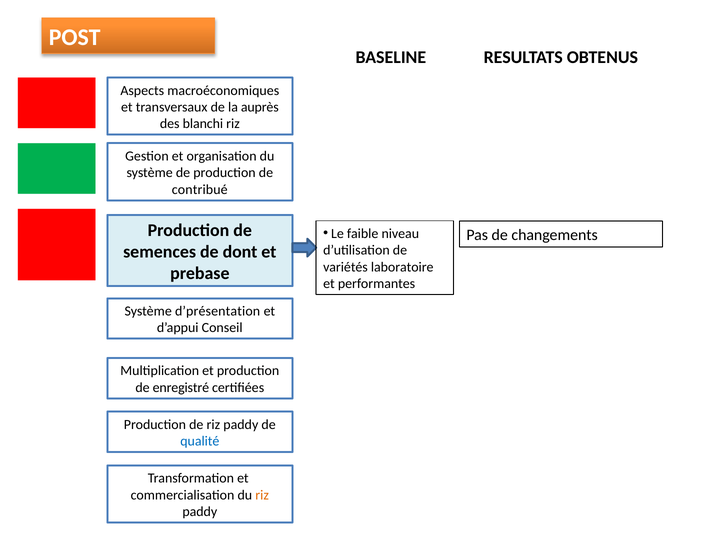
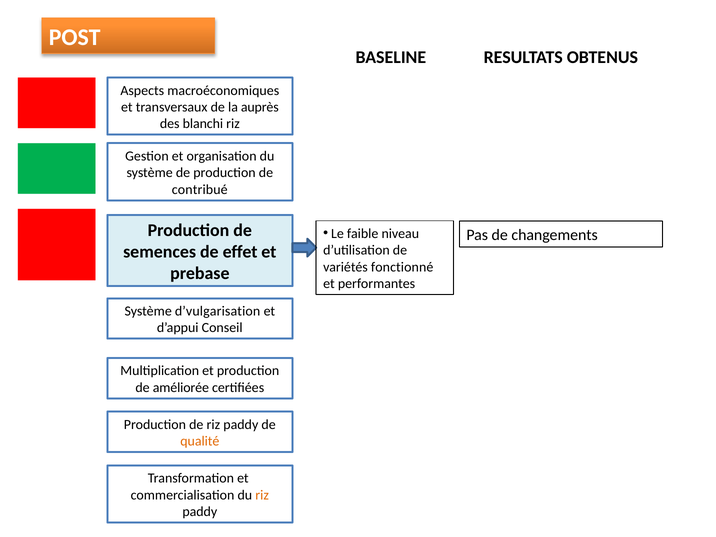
dont: dont -> effet (240, 252)
laboratoire: laboratoire -> fonctionné (402, 267)
d’présentation: d’présentation -> d’vulgarisation (218, 311)
enregistré: enregistré -> améliorée (181, 388)
qualité colour: blue -> orange (200, 441)
